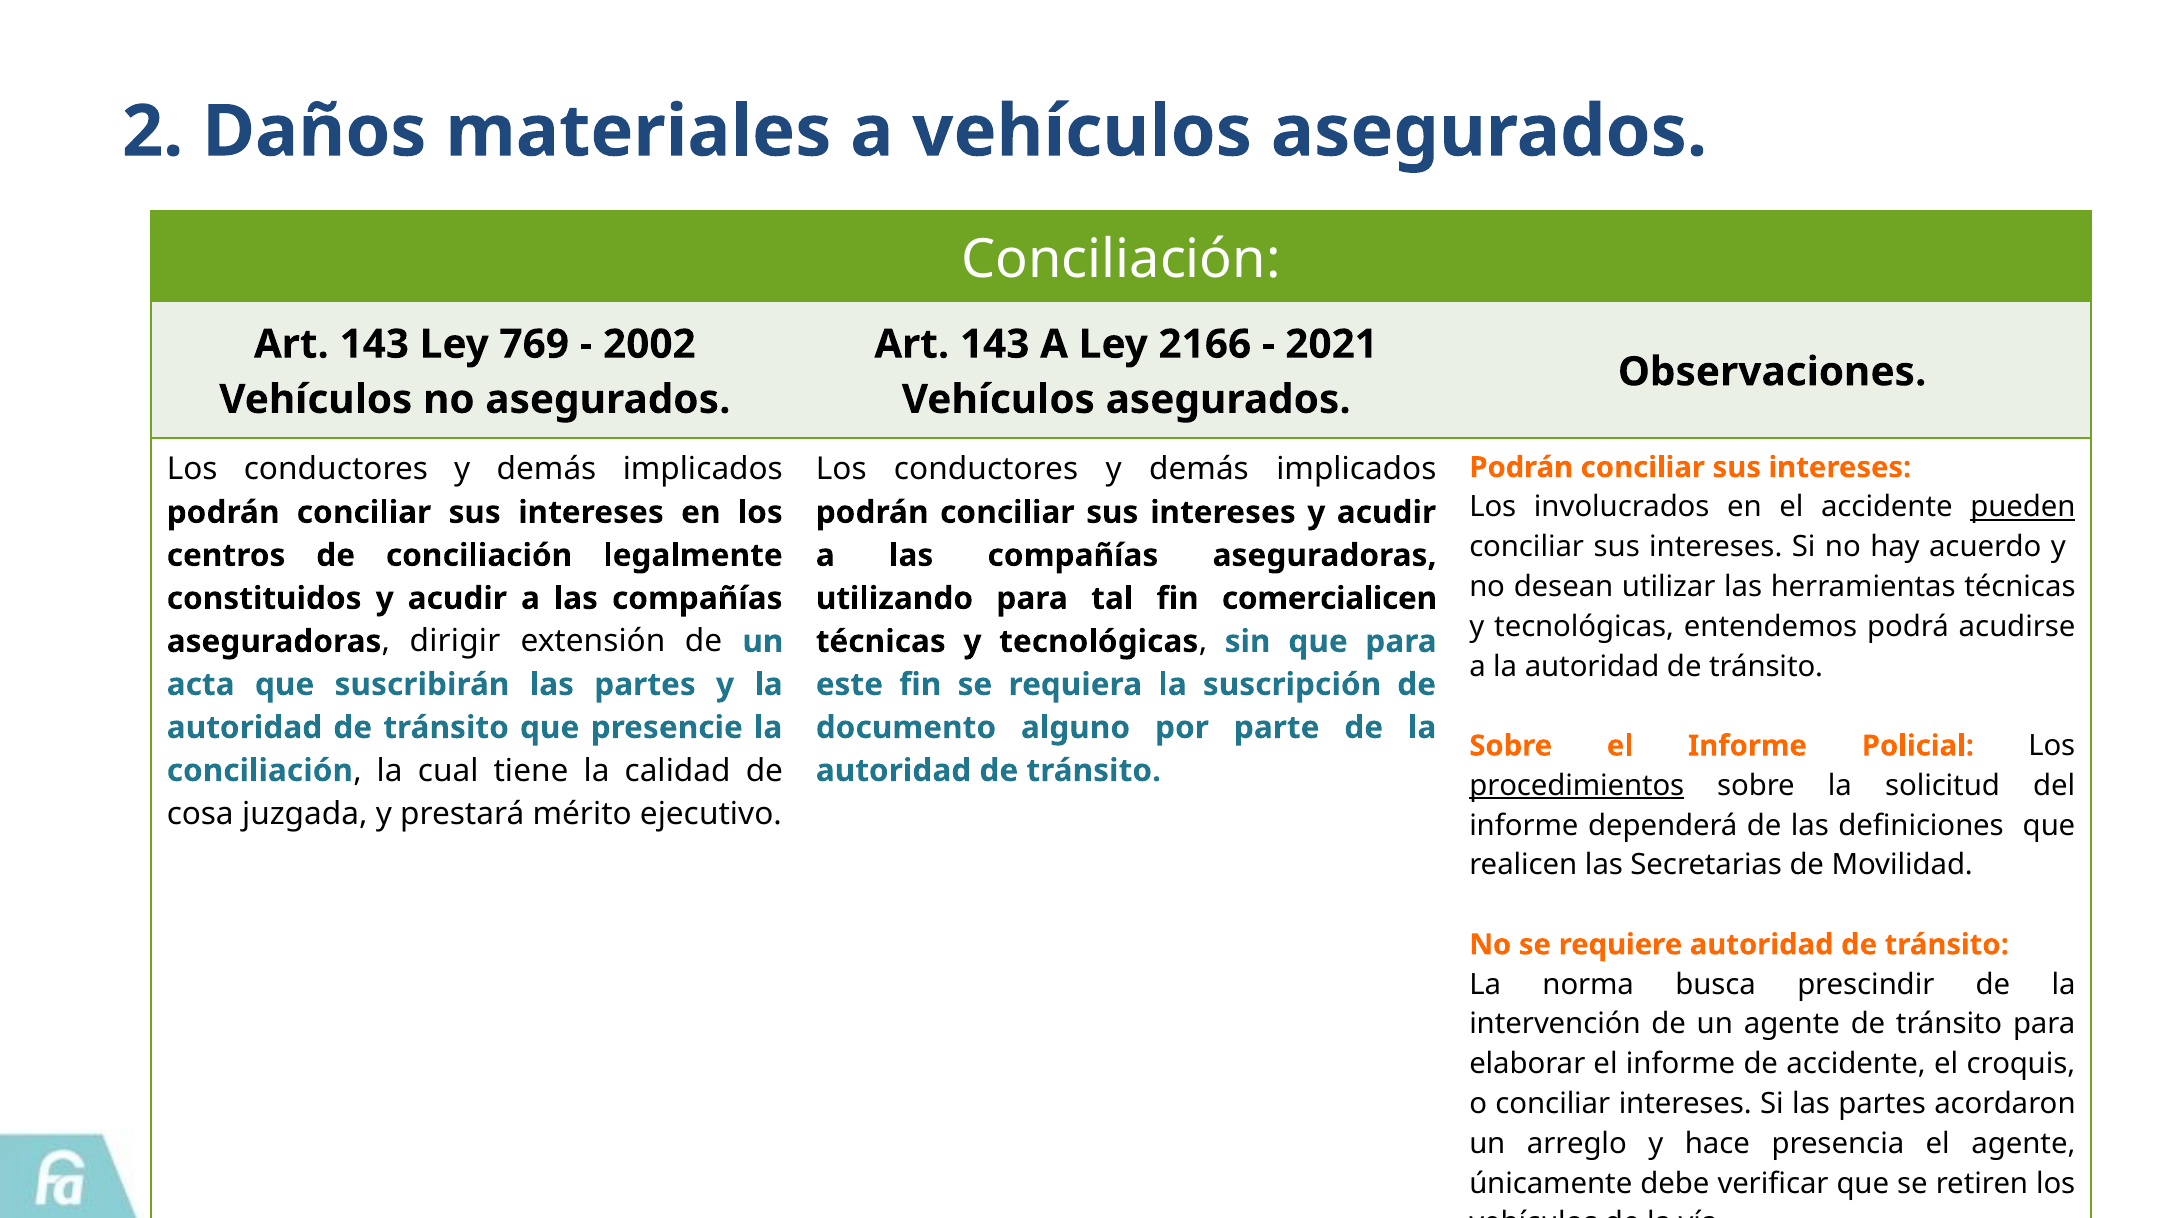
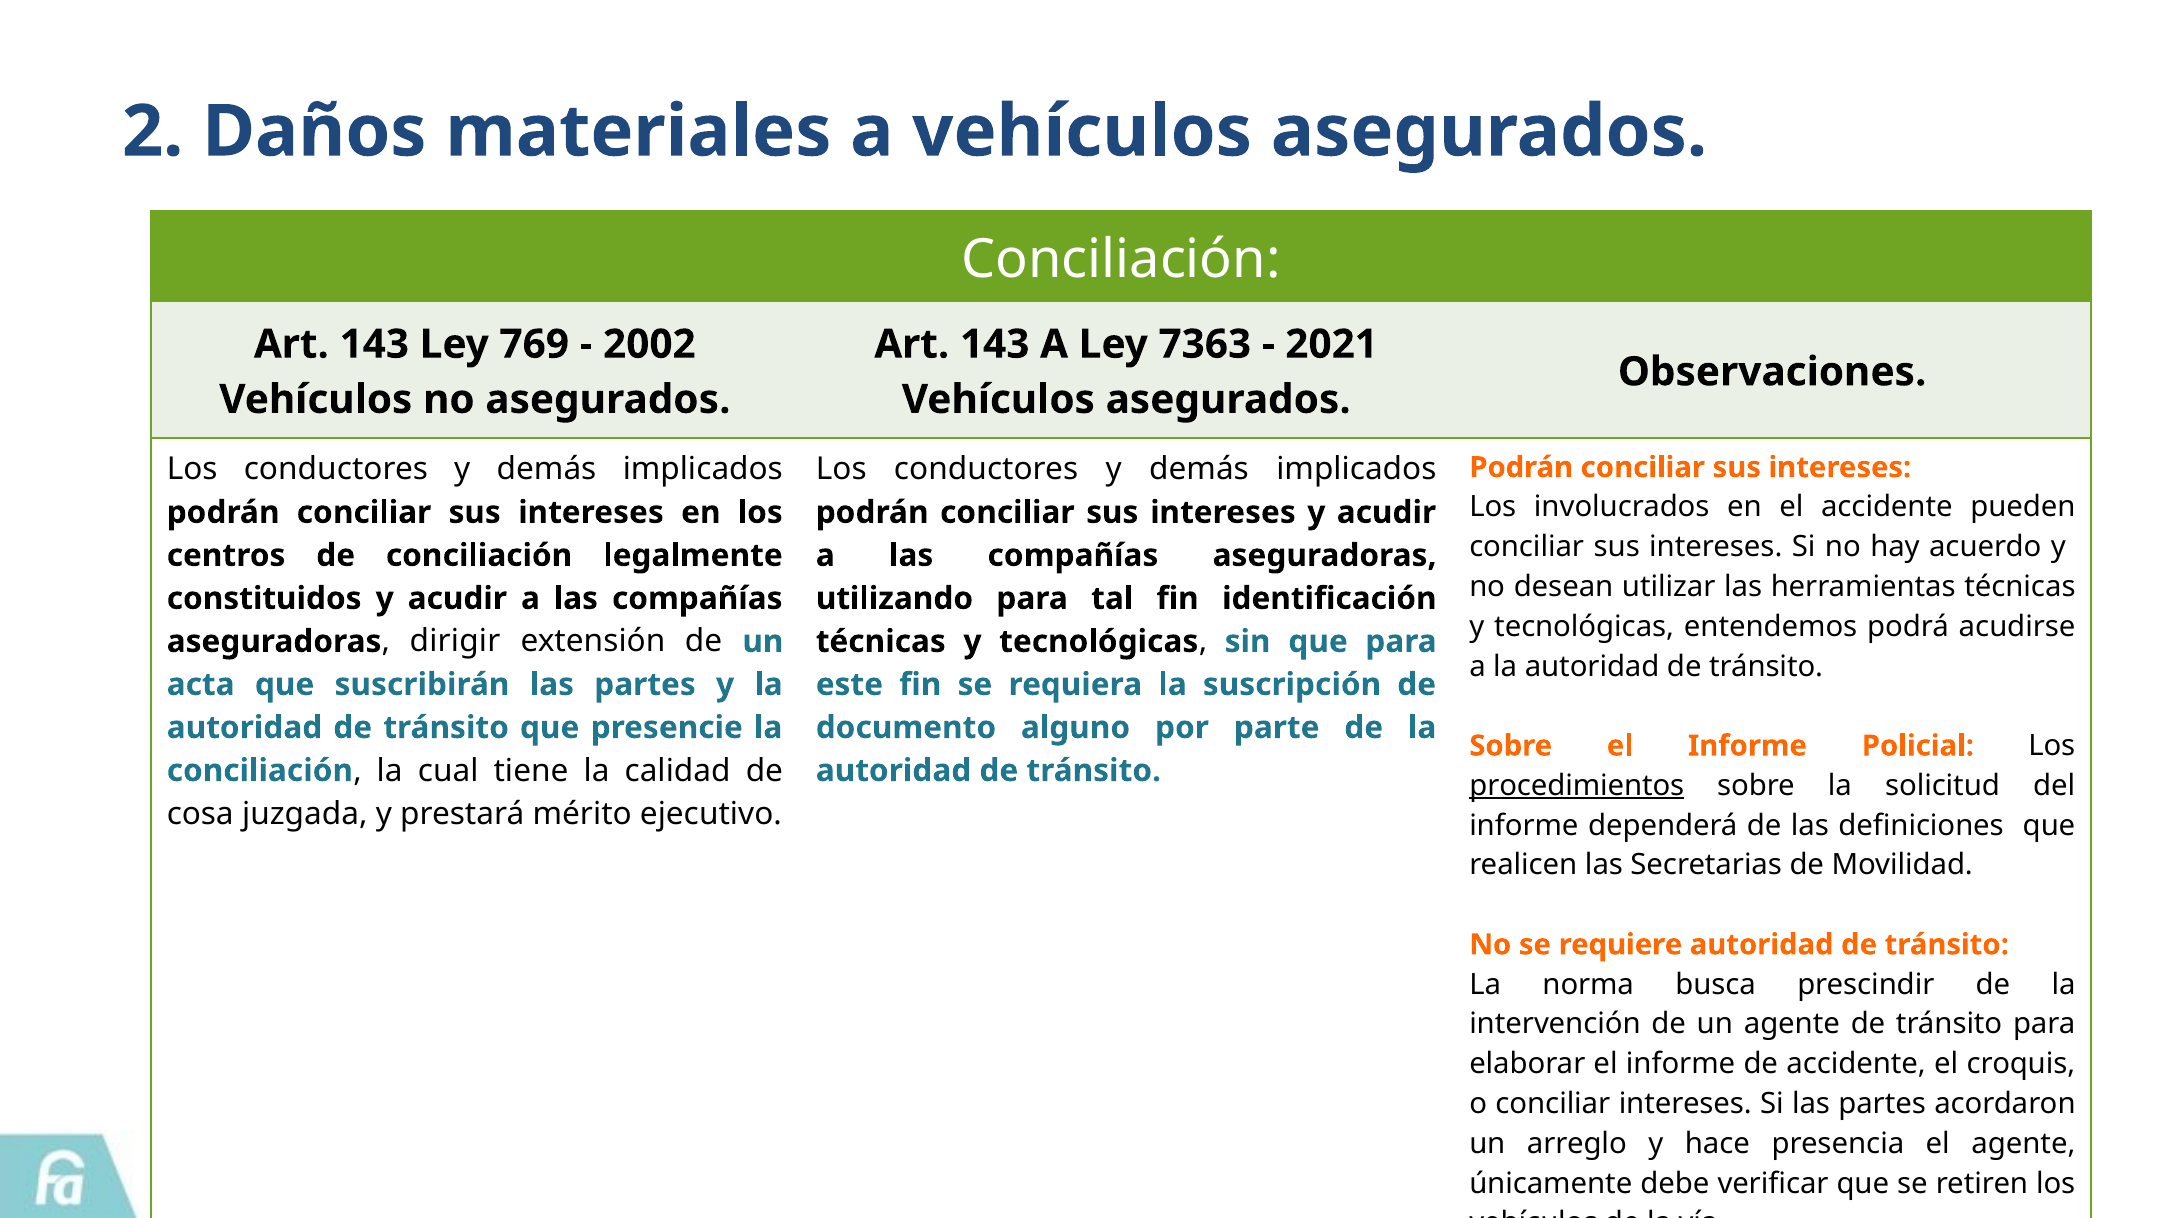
2166: 2166 -> 7363 (1205, 344)
pueden underline: present -> none (2023, 507)
comercialicen: comercialicen -> identificación (1329, 598)
